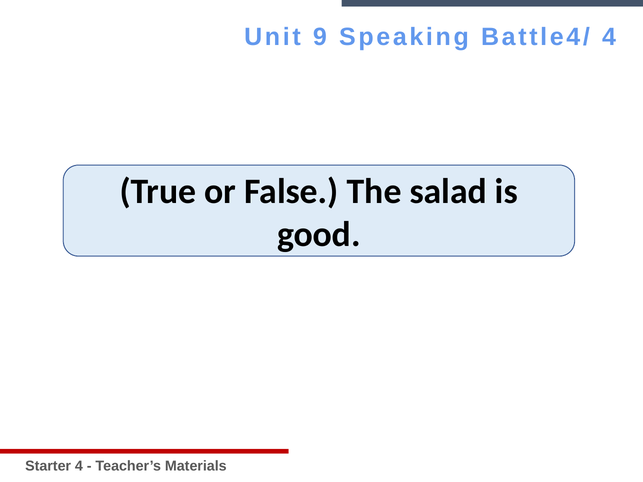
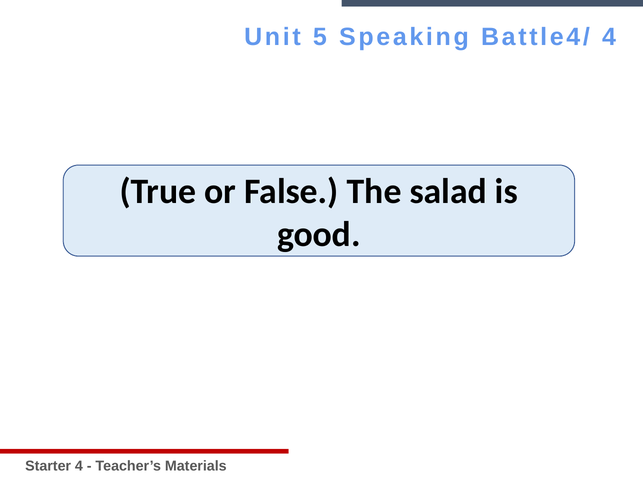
9: 9 -> 5 (320, 37)
